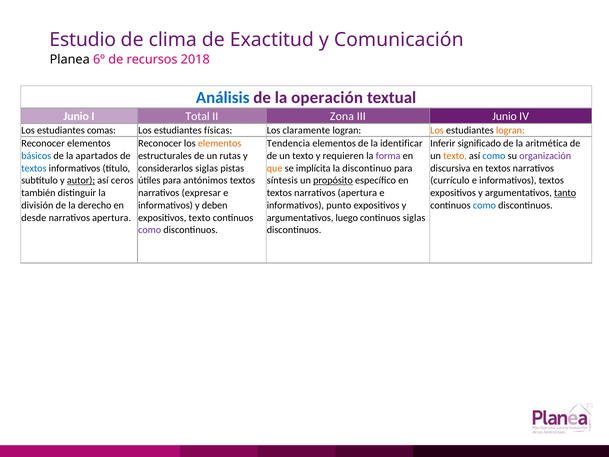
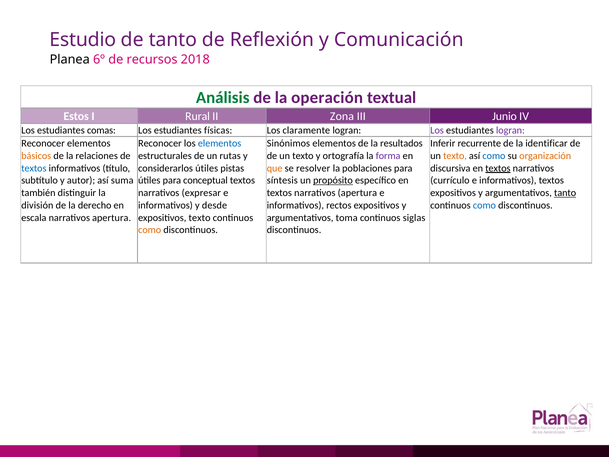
de clima: clima -> tanto (173, 40)
Exactitud: Exactitud -> Reflexión (272, 40)
Análisis colour: blue -> green (223, 98)
Junio: Junio -> Estos (76, 116)
Total: Total -> Rural (198, 116)
Los colour: orange -> purple (437, 130)
logran colour: orange -> purple (510, 130)
elementos colour: orange -> blue (220, 143)
Tendencia: Tendencia -> Sinónimos (288, 143)
identificar: identificar -> resultados (401, 143)
significado: significado -> recurrente (479, 143)
aritmética: aritmética -> identificar (547, 143)
básicos colour: blue -> orange (36, 156)
apartados: apartados -> relaciones (97, 156)
requieren: requieren -> ortografía (343, 156)
organización colour: purple -> orange (545, 156)
considerarlos siglas: siglas -> útiles (207, 168)
implícita: implícita -> resolver (313, 168)
discontinuo: discontinuo -> poblaciones (367, 168)
textos underline: none -> present (498, 168)
autor underline: present -> none (81, 180)
ceros: ceros -> suma (122, 180)
antónimos: antónimos -> conceptual (205, 180)
deben: deben -> desde (215, 205)
punto: punto -> rectos (339, 205)
desde: desde -> escala (34, 218)
luego: luego -> toma (347, 218)
como colour: purple -> orange (150, 230)
